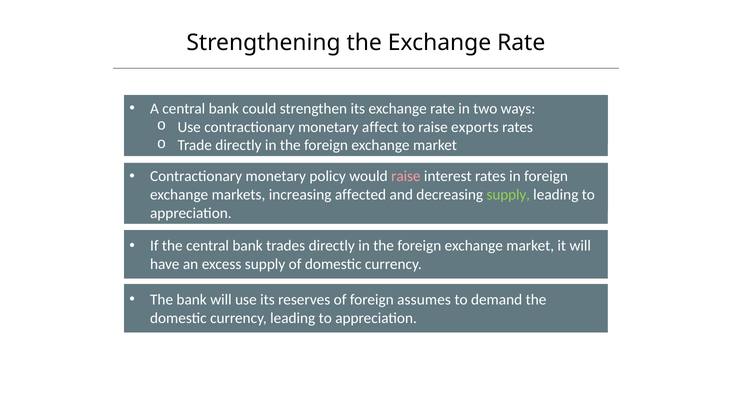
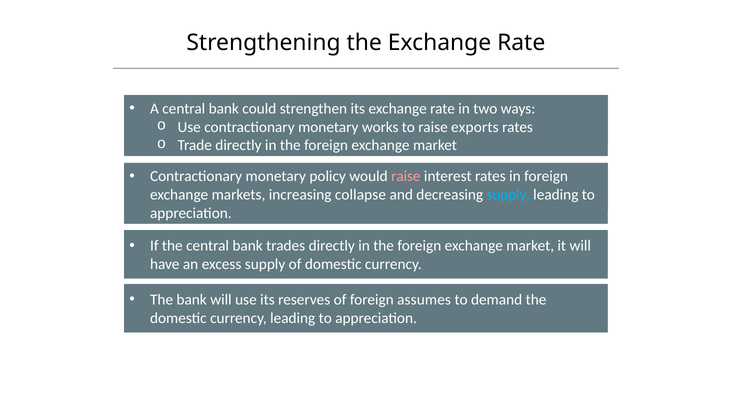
affect: affect -> works (380, 127)
affected: affected -> collapse (360, 195)
supply colour: light green -> light blue (508, 195)
